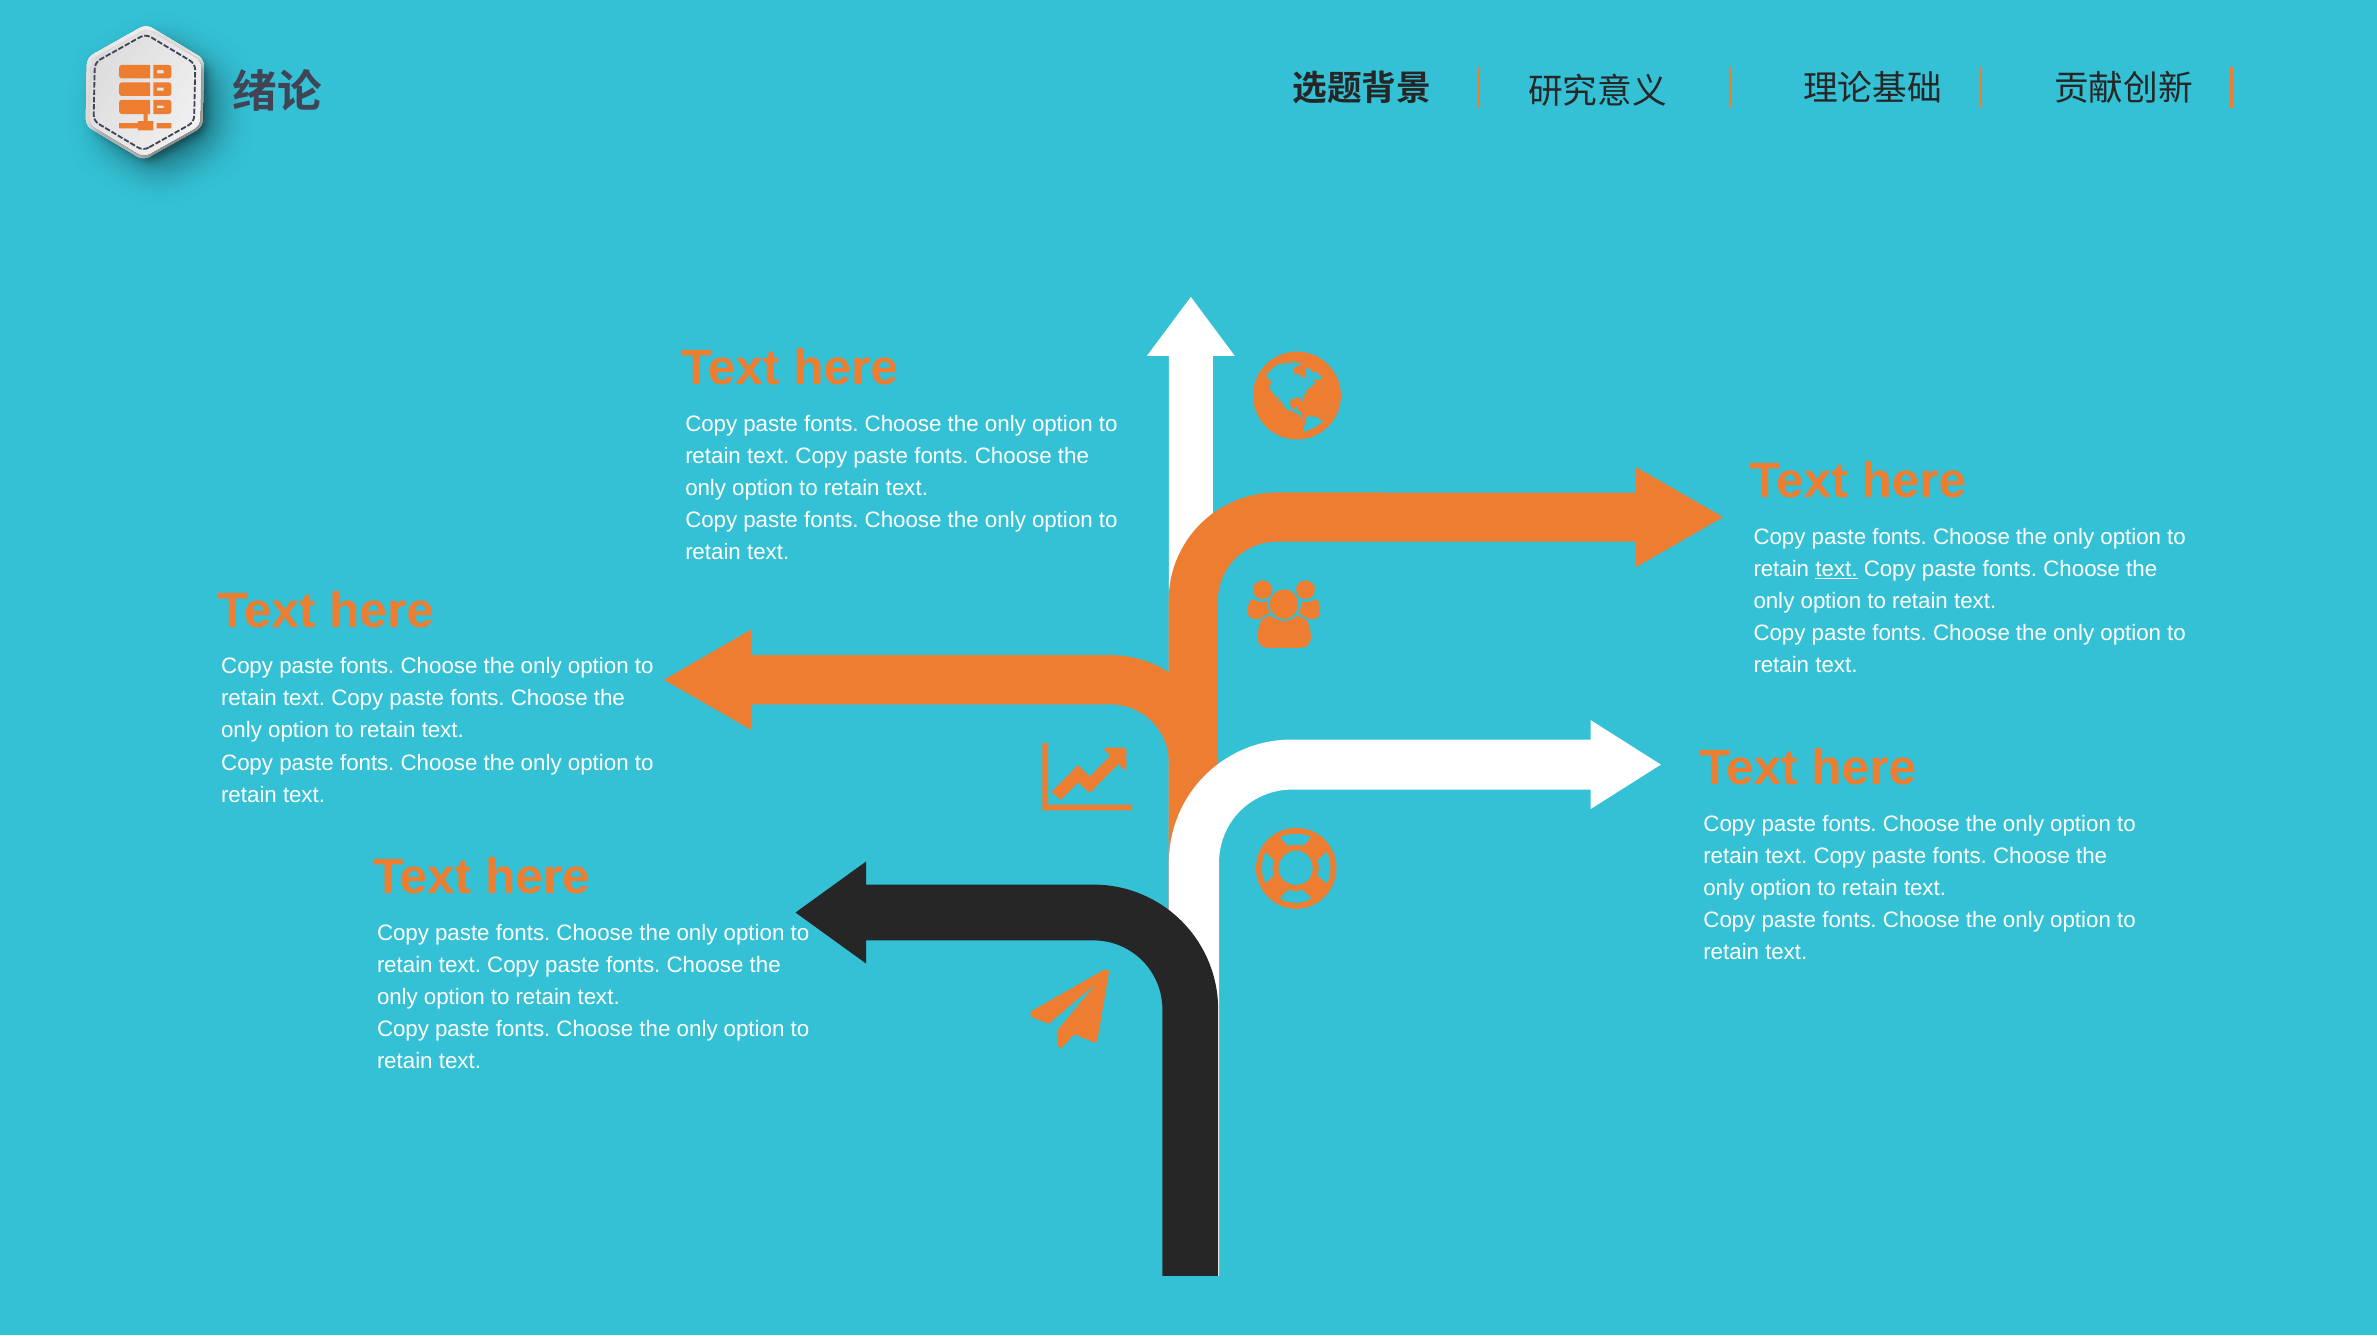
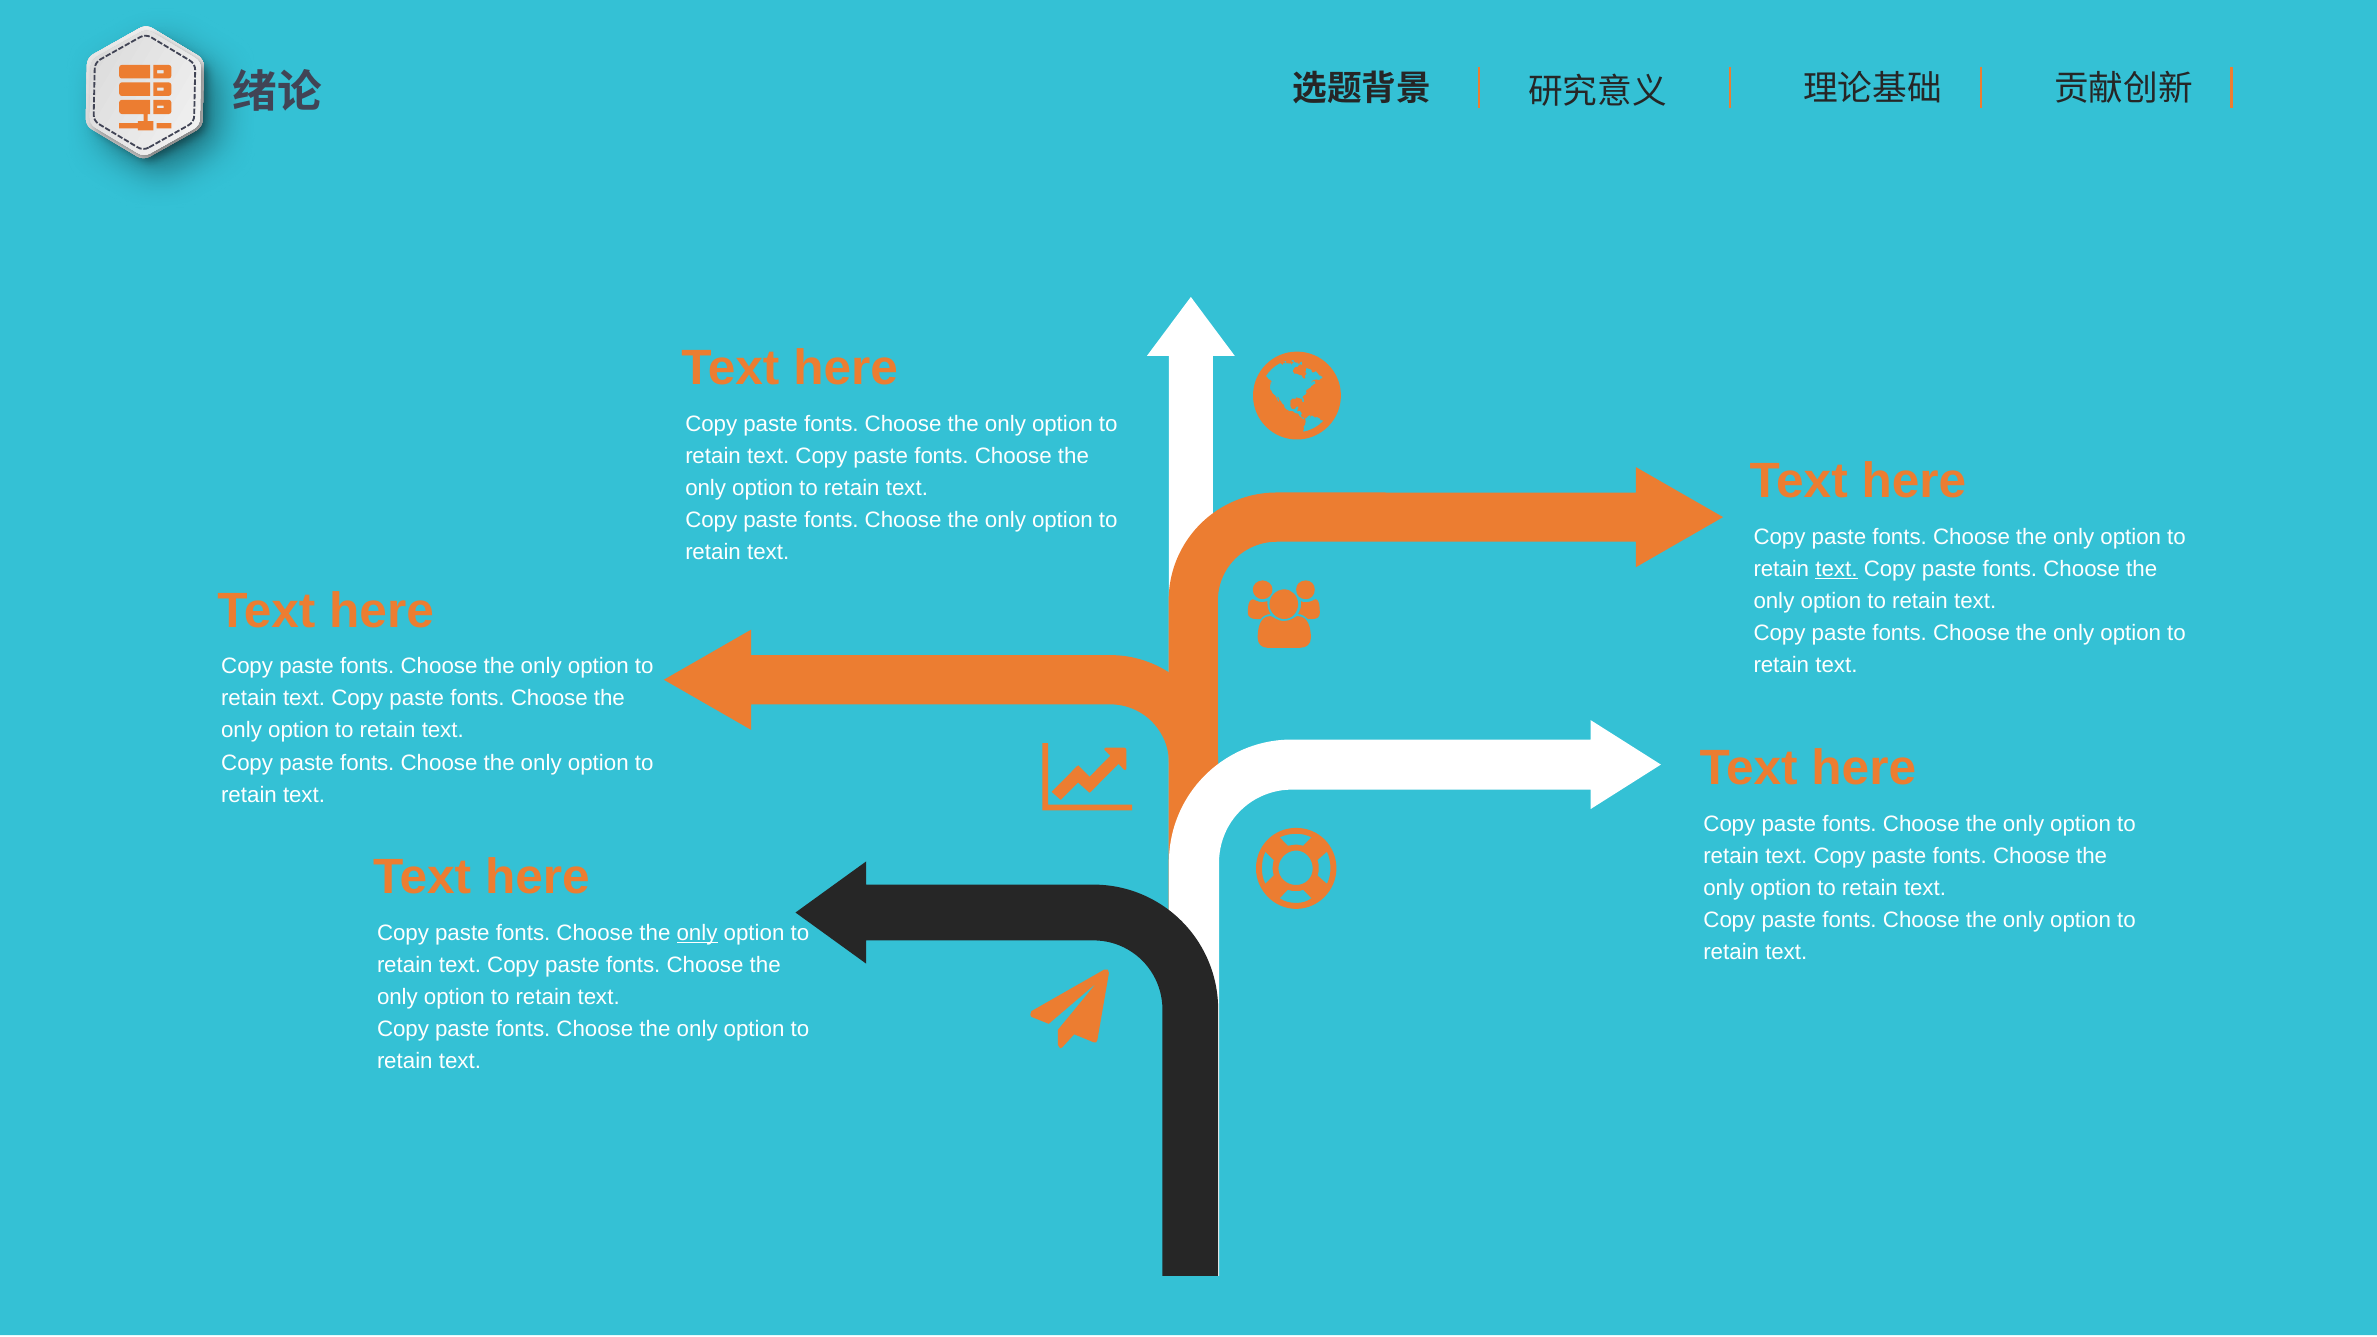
only underline: none -> present (697, 933)
